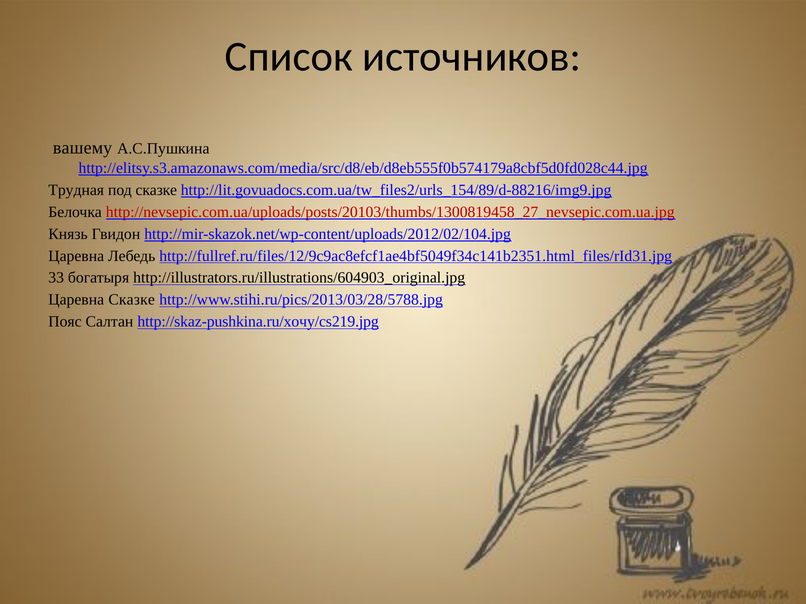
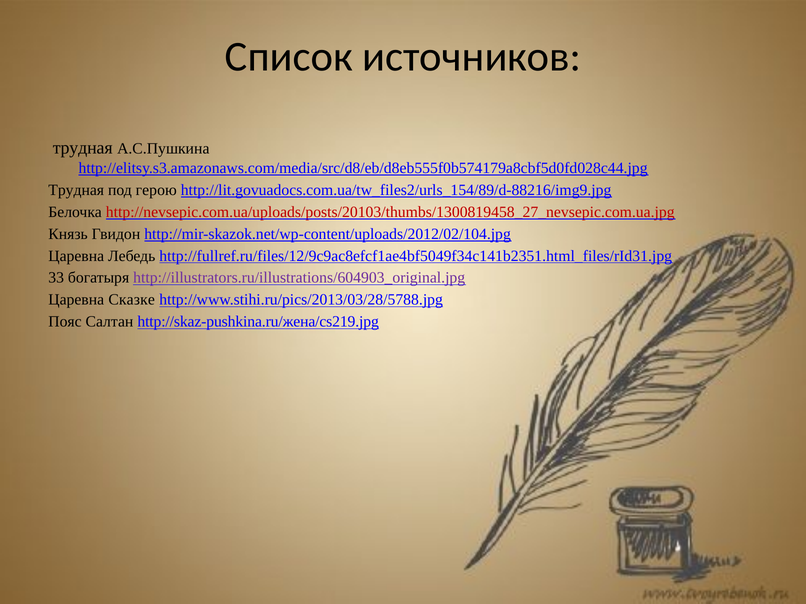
вашему: вашему -> трудная (83, 148)
под сказке: сказке -> герою (156, 190)
http://illustrators.ru/illustrations/604903_original.jpg colour: black -> purple (299, 278)
http://skaz-pushkina.ru/хочу/cs219.jpg: http://skaz-pushkina.ru/хочу/cs219.jpg -> http://skaz-pushkina.ru/жена/cs219.jpg (258, 322)
